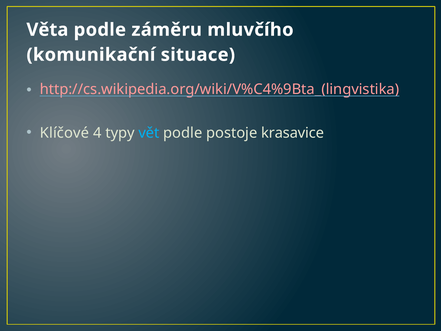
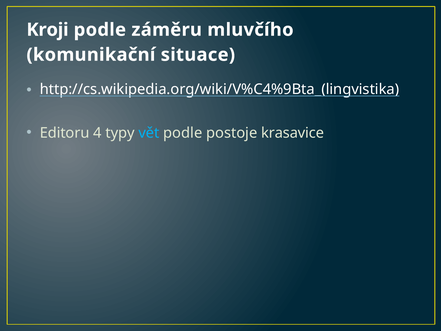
Věta: Věta -> Kroji (47, 30)
http://cs.wikipedia.org/wiki/V%C4%9Bta_(lingvistika colour: pink -> white (219, 89)
Klíčové: Klíčové -> Editoru (65, 133)
